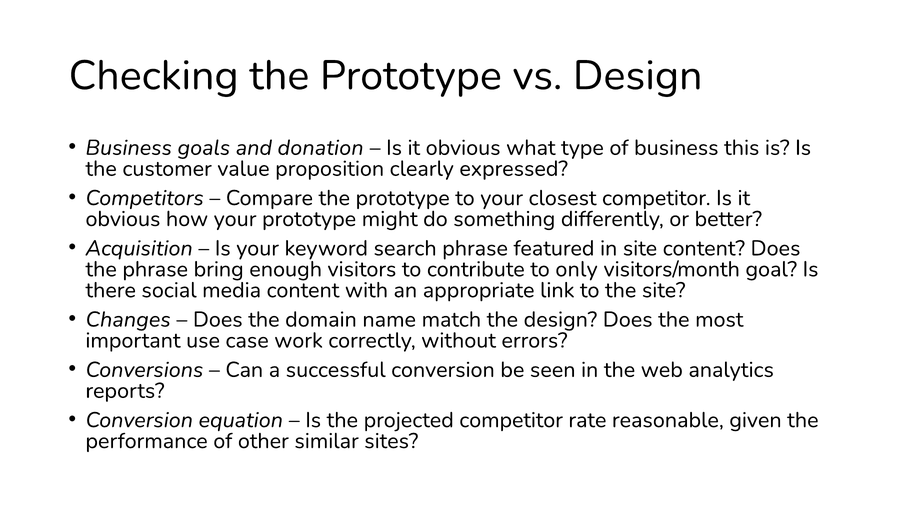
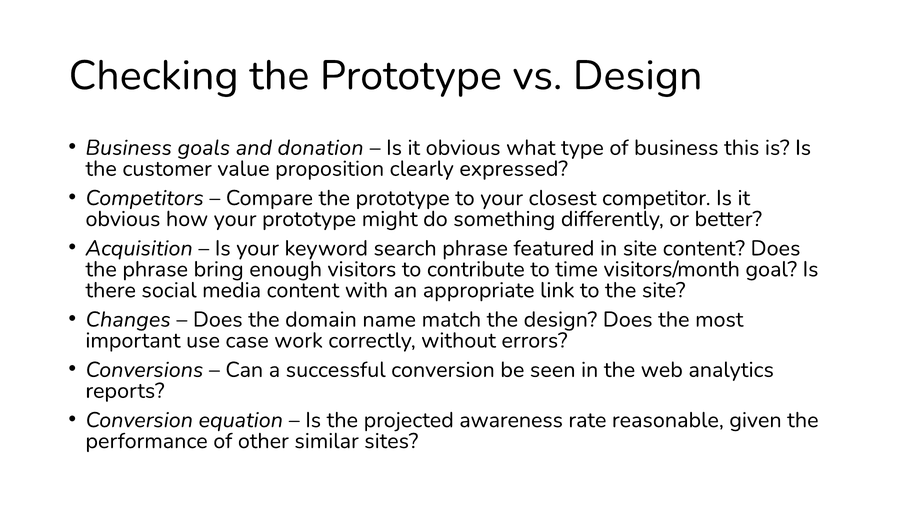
only: only -> time (577, 269)
projected competitor: competitor -> awareness (511, 420)
